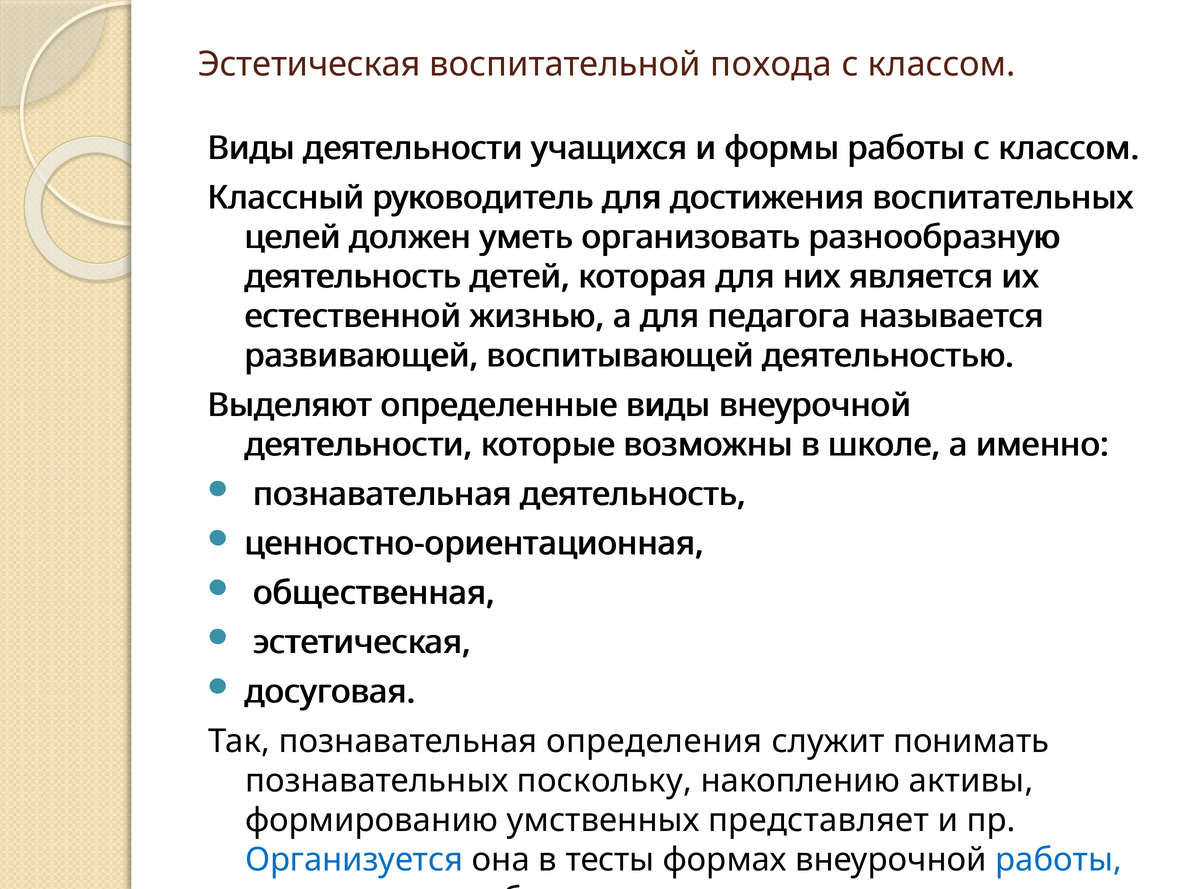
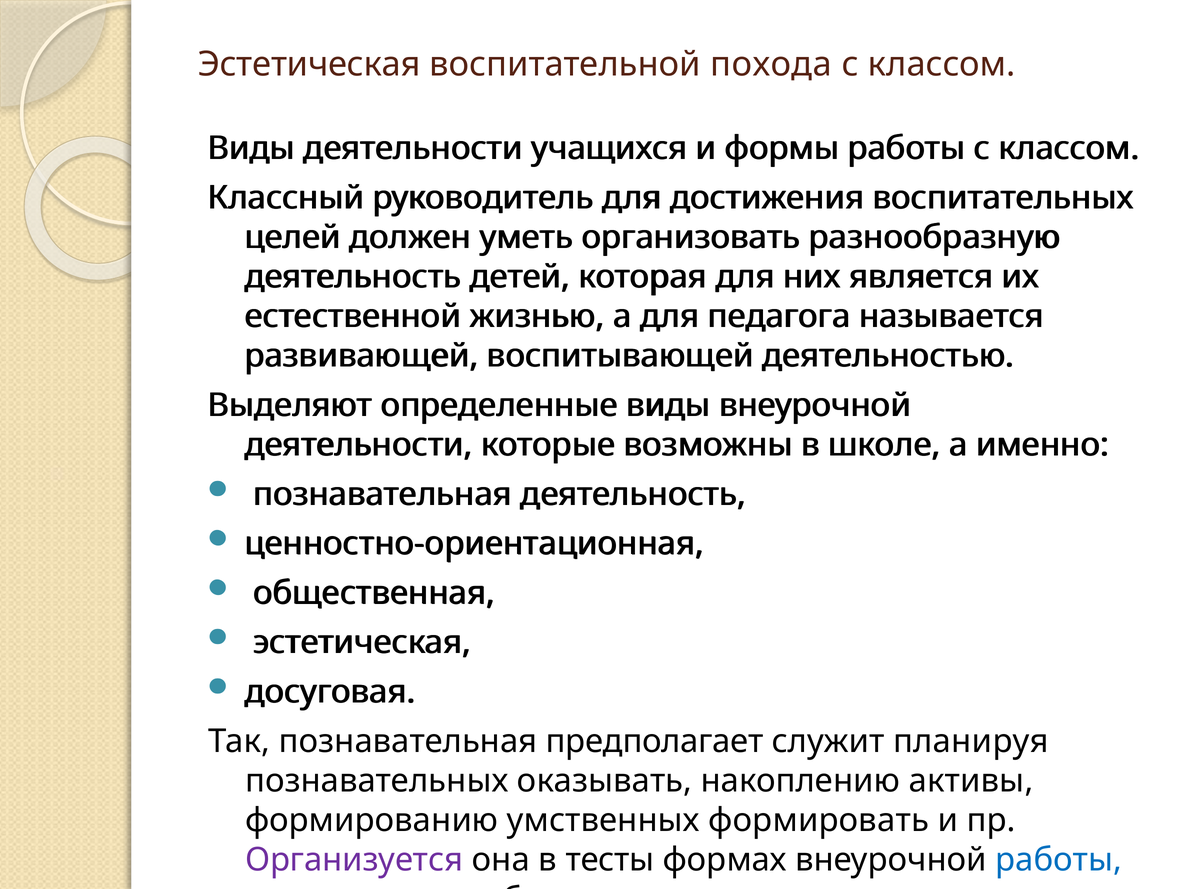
определения: определения -> предполагает (655, 741)
понимать: понимать -> планируя (971, 741)
поскольку: поскольку -> оказывать (605, 781)
представляет: представляет -> формировать (819, 820)
Организуется colour: blue -> purple (354, 860)
